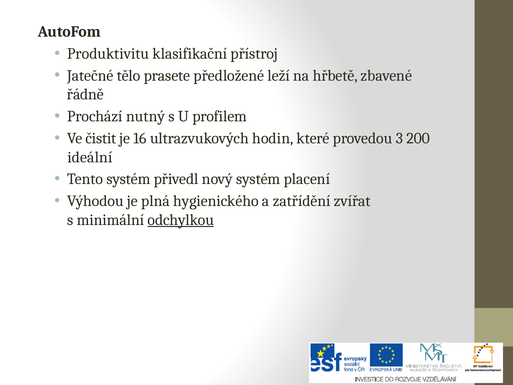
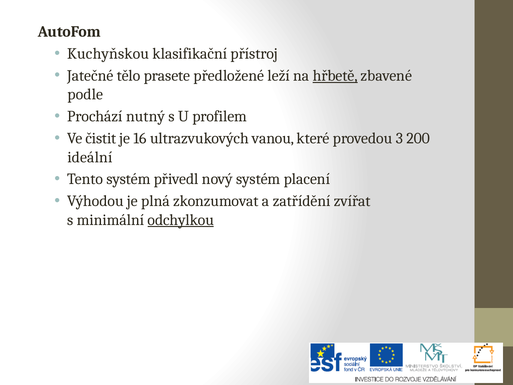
Produktivitu: Produktivitu -> Kuchyňskou (108, 54)
hřbetě underline: none -> present (335, 76)
řádně: řádně -> podle (85, 94)
hodin: hodin -> vanou (273, 138)
hygienického: hygienického -> zkonzumovat (216, 201)
